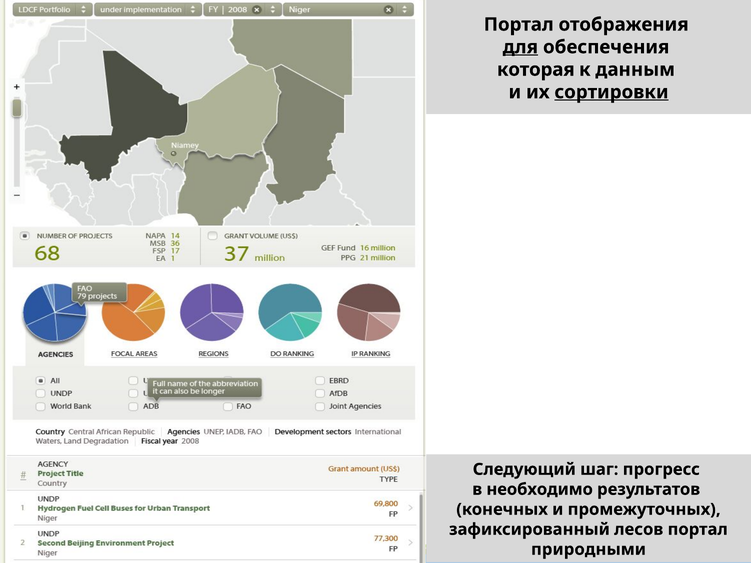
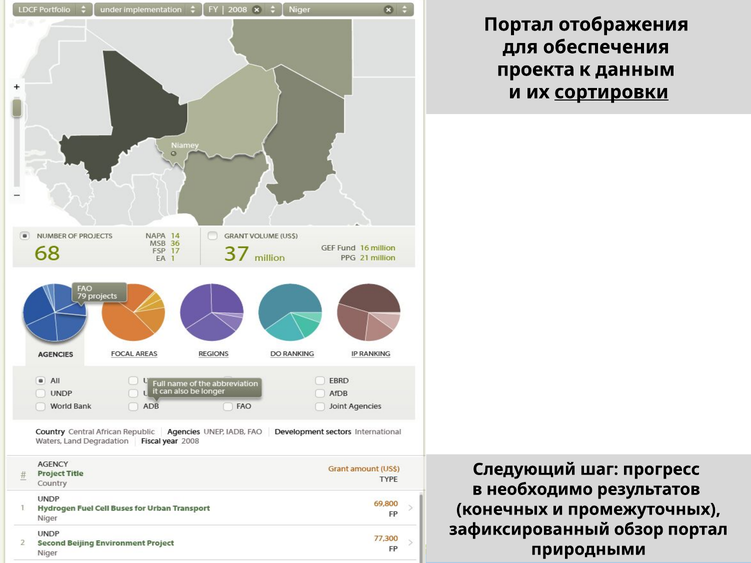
для underline: present -> none (520, 47)
которая: которая -> проекта (536, 70)
лесов: лесов -> обзор (639, 530)
